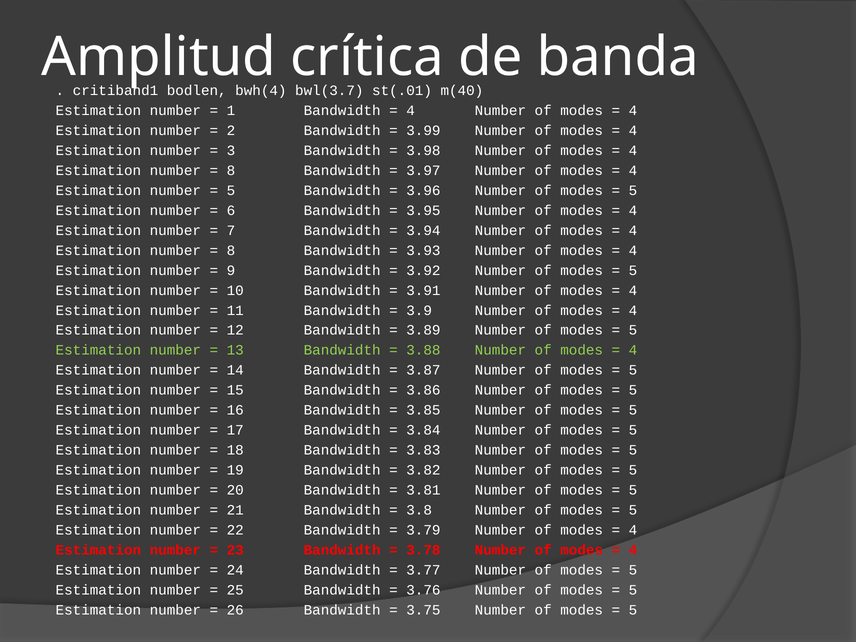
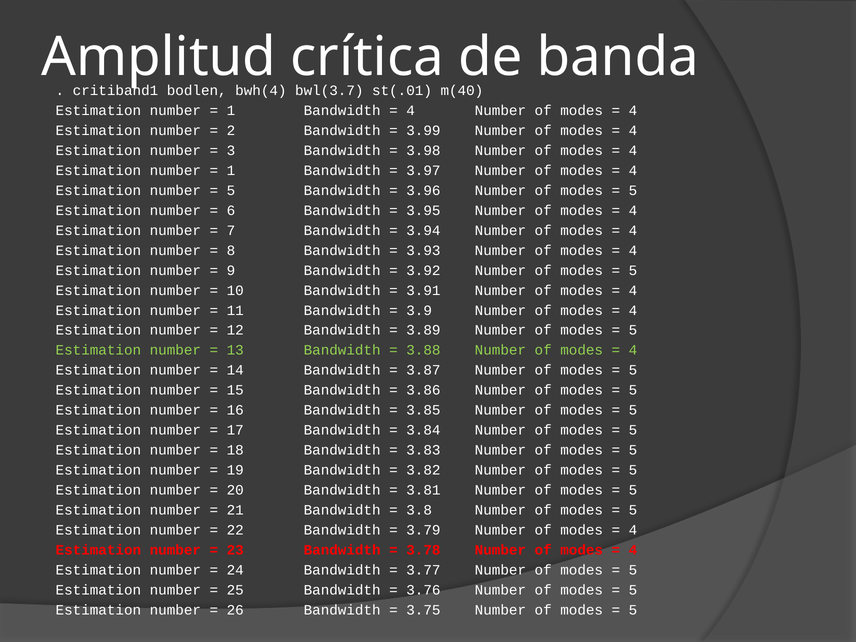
8: 8 -> 1 (231, 170)
